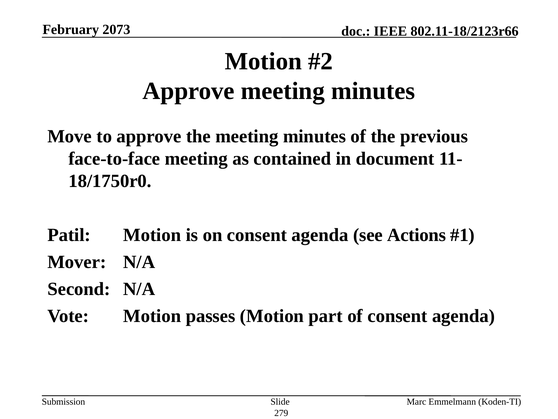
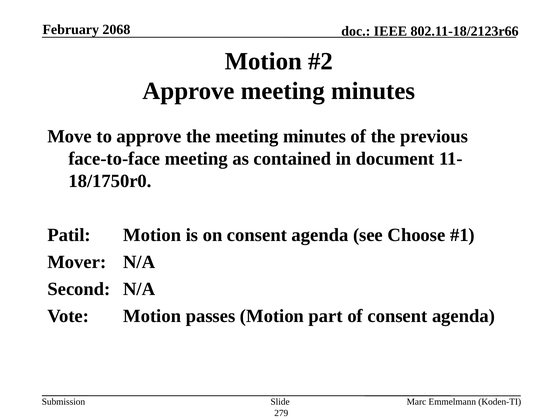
2073: 2073 -> 2068 (116, 30)
Actions: Actions -> Choose (417, 235)
